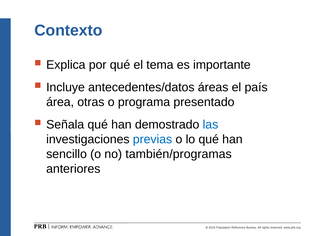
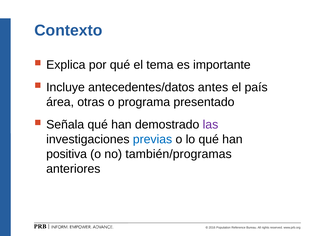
áreas: áreas -> antes (213, 87)
las colour: blue -> purple (210, 124)
sencillo: sencillo -> positiva (67, 154)
